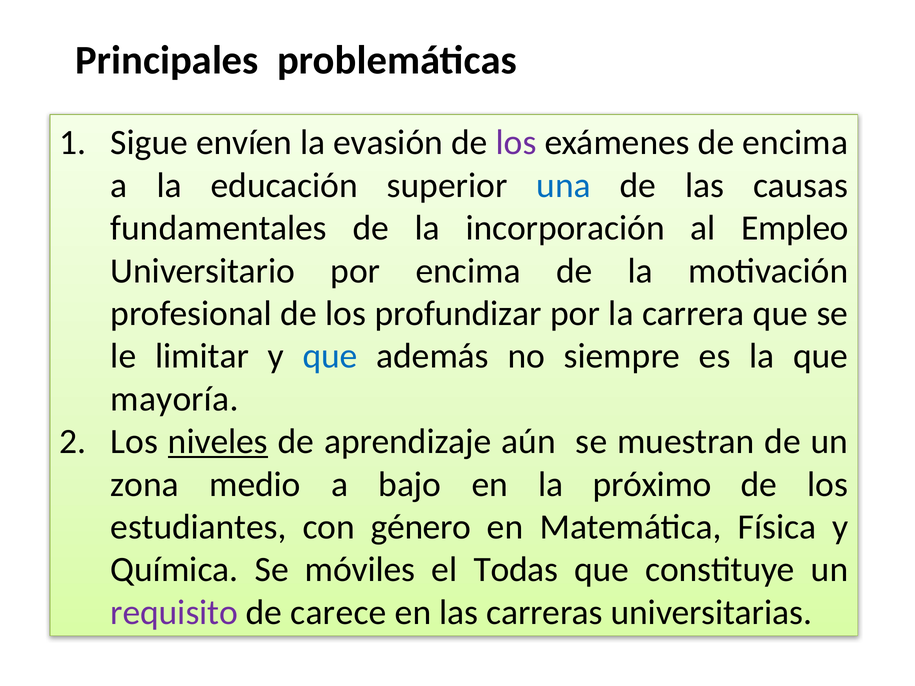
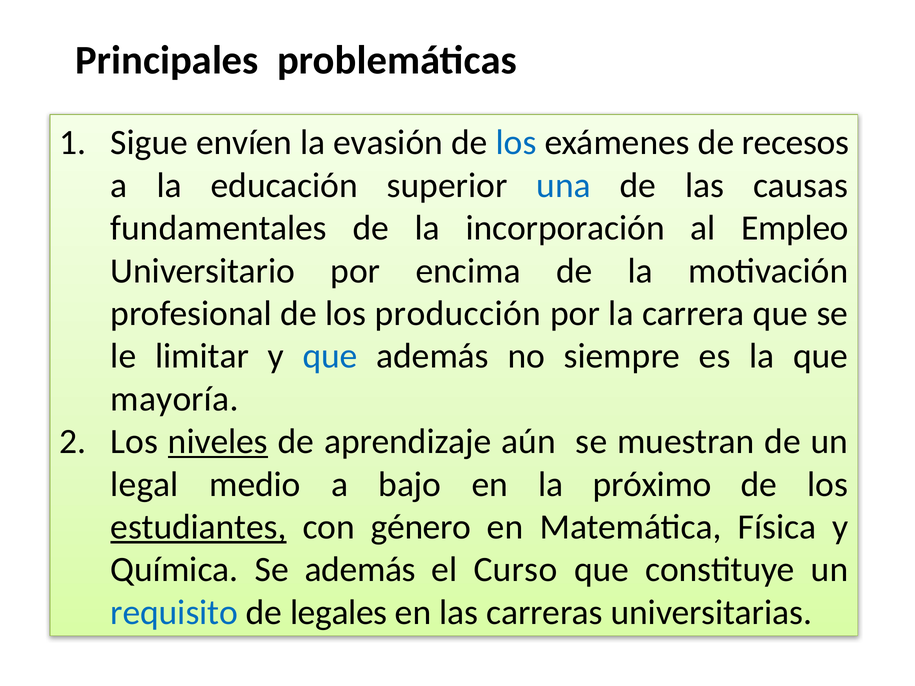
los colour: purple -> blue (516, 143)
de encima: encima -> recesos (795, 143)
profundizar: profundizar -> producción (458, 314)
zona: zona -> legal (145, 484)
estudiantes underline: none -> present (198, 527)
Se móviles: móviles -> además (360, 570)
Todas: Todas -> Curso (516, 570)
requisito colour: purple -> blue (174, 613)
carece: carece -> legales (339, 613)
